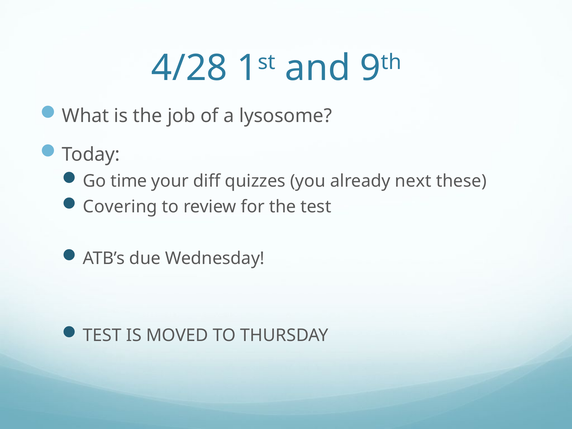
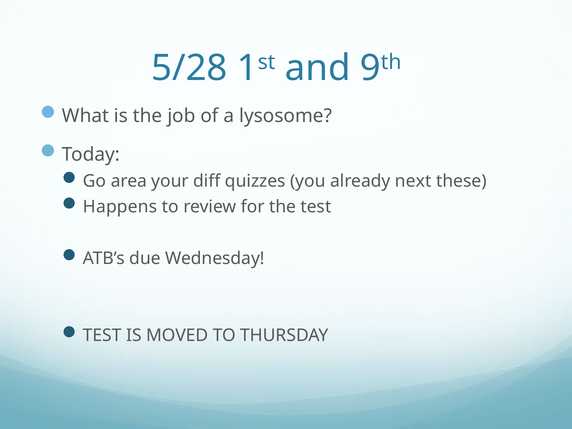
4/28: 4/28 -> 5/28 (189, 68)
time: time -> area (129, 181)
Covering: Covering -> Happens (120, 207)
